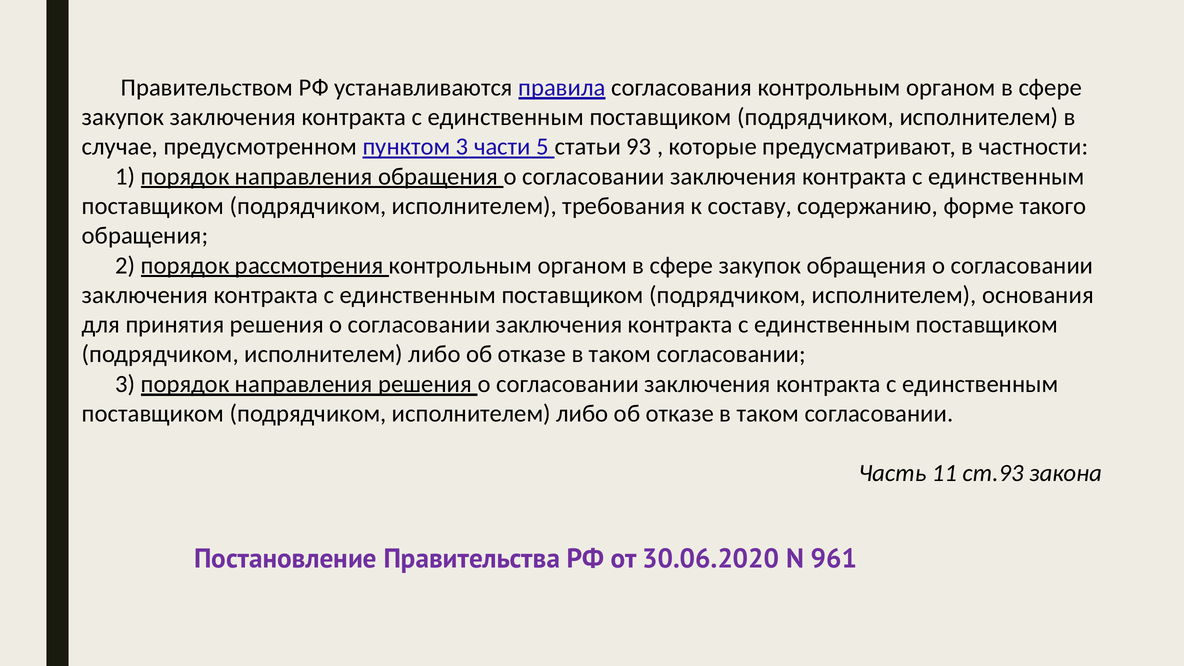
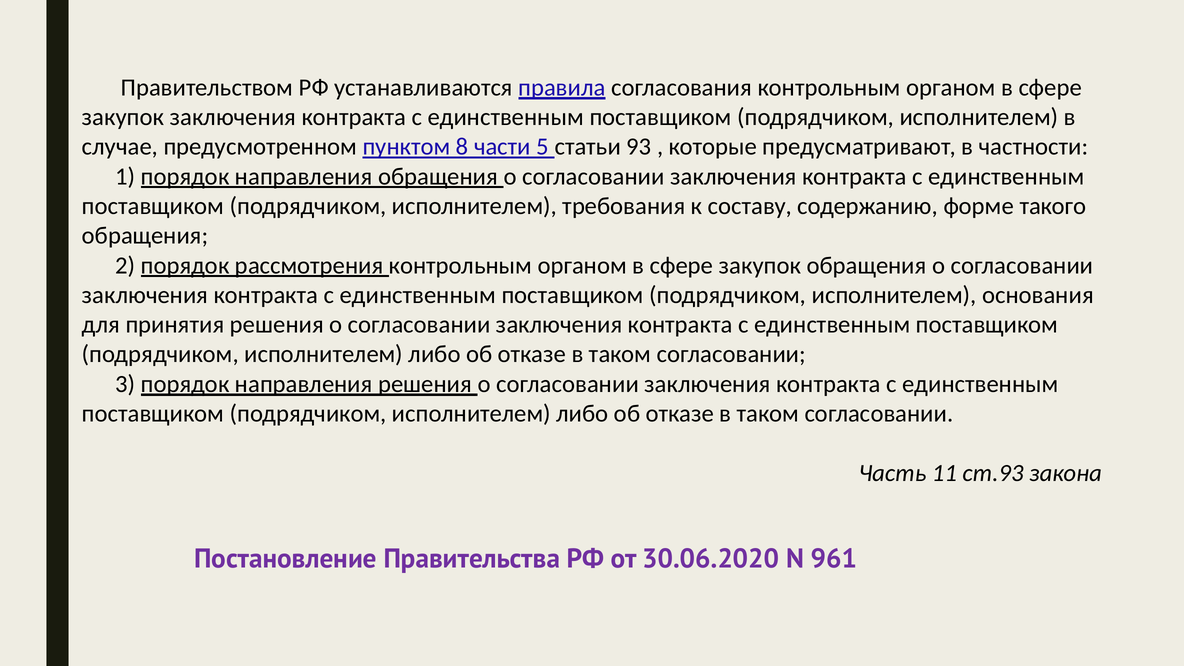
пунктом 3: 3 -> 8 (462, 147)
